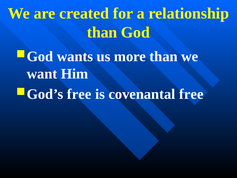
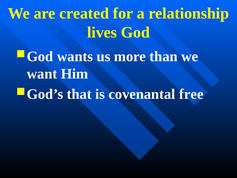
than: than -> lives (102, 32)
free: free -> that (79, 94)
